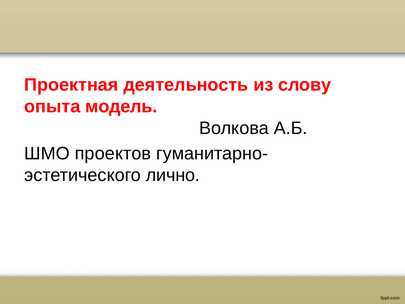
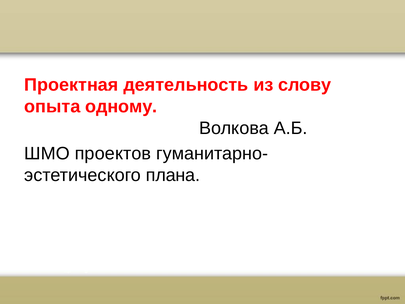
модель: модель -> одному (121, 107)
лично: лично -> плана (173, 175)
